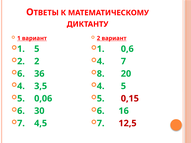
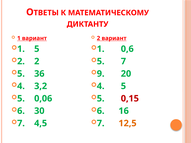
4: 4 -> 5 (101, 61)
6: 6 -> 5 (21, 74)
8: 8 -> 9 (101, 74)
3,5: 3,5 -> 3,2 (41, 86)
12,5 colour: red -> orange (128, 123)
